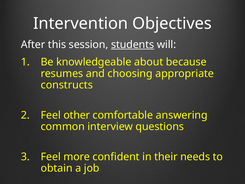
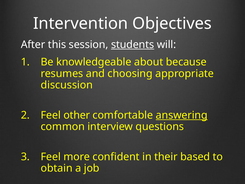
constructs: constructs -> discussion (67, 85)
answering underline: none -> present (182, 115)
needs: needs -> based (195, 157)
